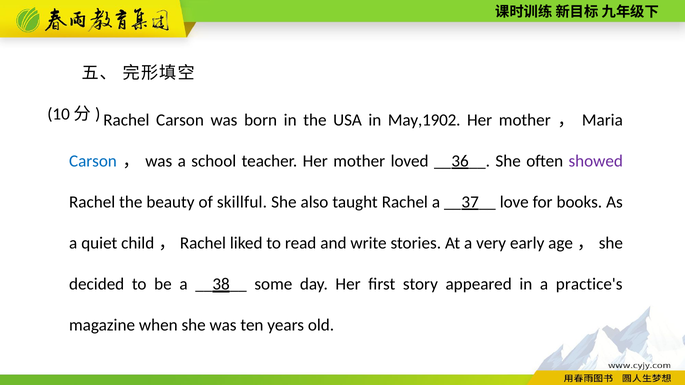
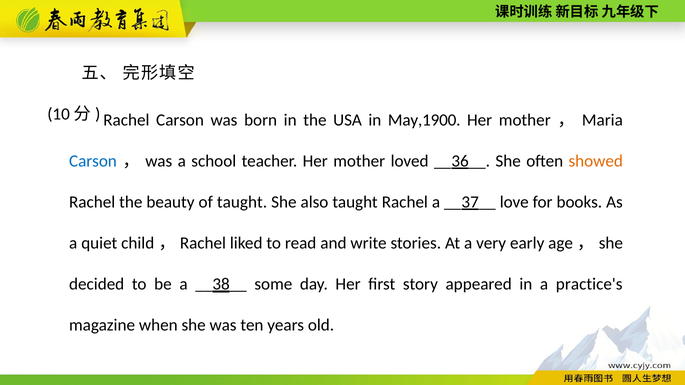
May,1902: May,1902 -> May,1900 (424, 120)
showed colour: purple -> orange (596, 161)
of skillful: skillful -> taught (242, 202)
